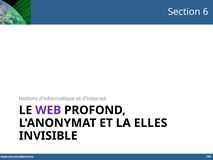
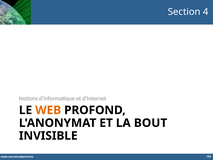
6: 6 -> 4 (206, 12)
WEB colour: purple -> orange (48, 110)
ELLES: ELLES -> BOUT (151, 123)
